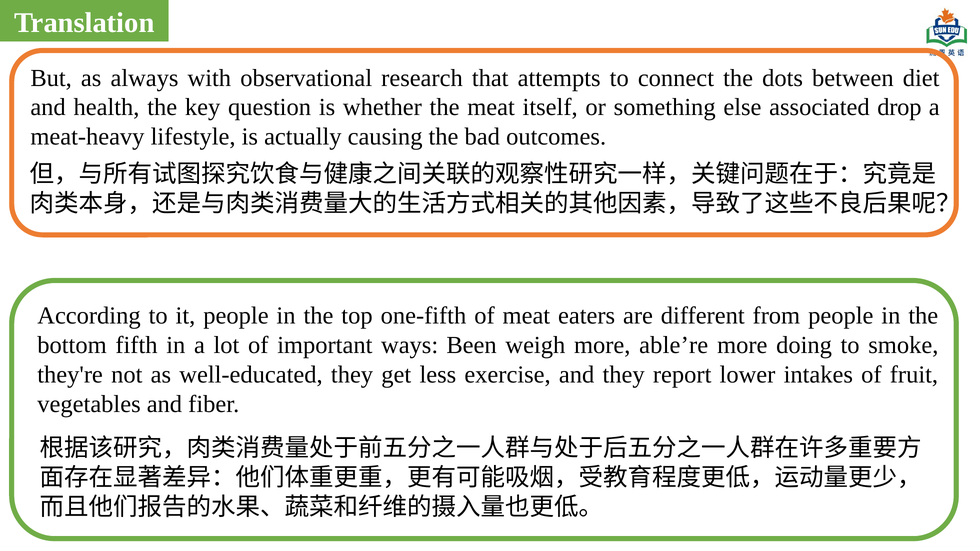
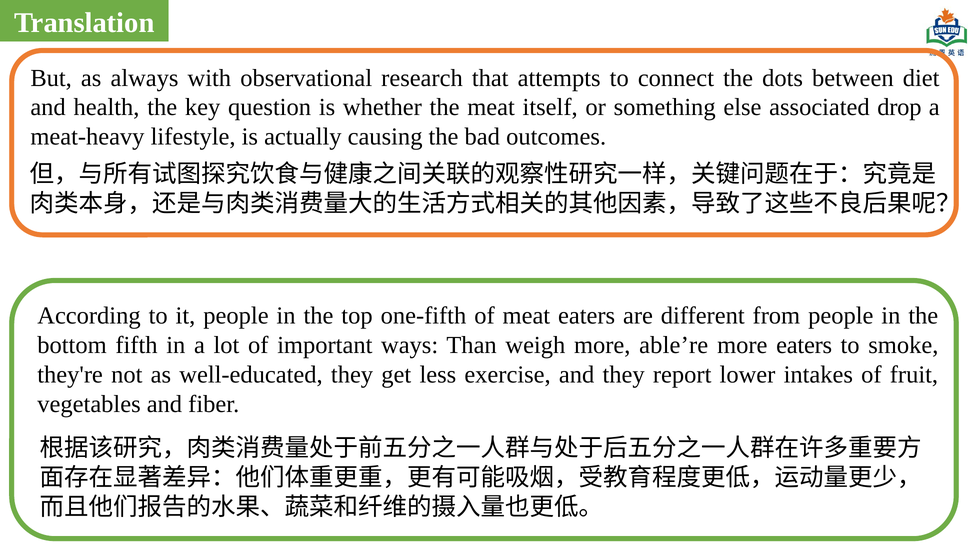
Been: Been -> Than (472, 345)
more doing: doing -> eaters (804, 345)
